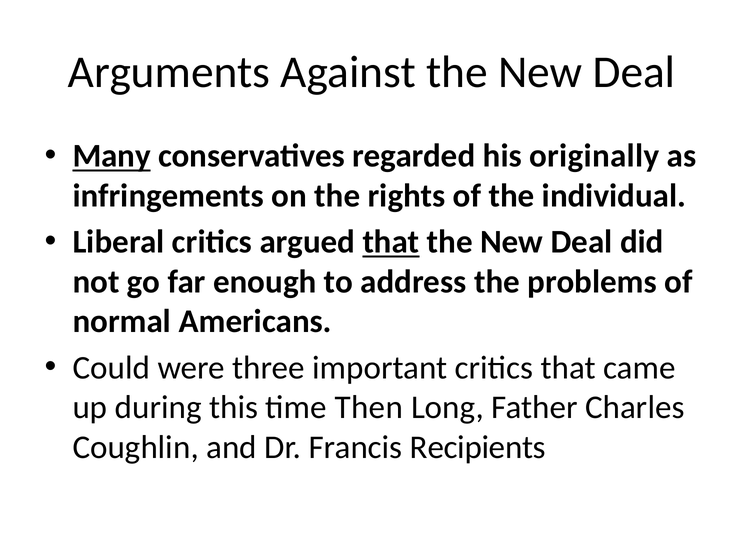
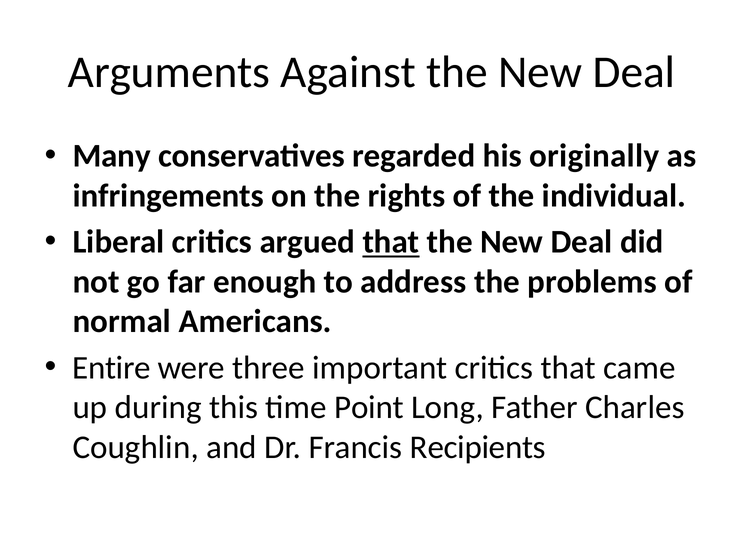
Many underline: present -> none (112, 156)
Could: Could -> Entire (111, 368)
Then: Then -> Point (369, 407)
